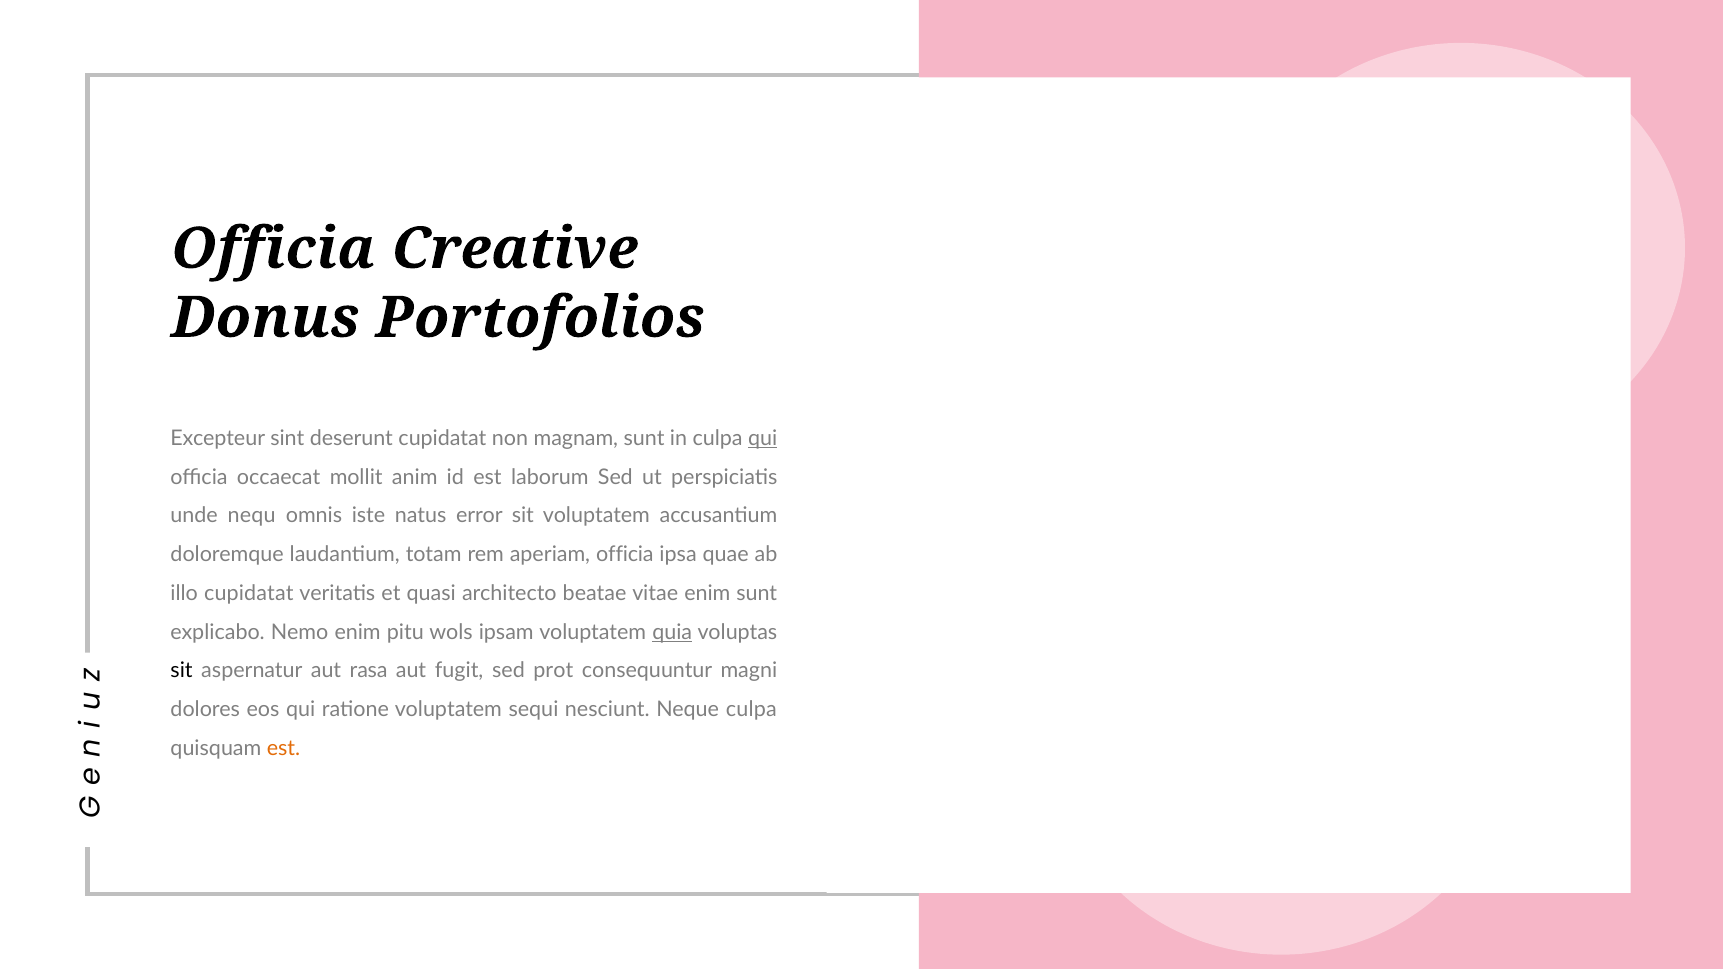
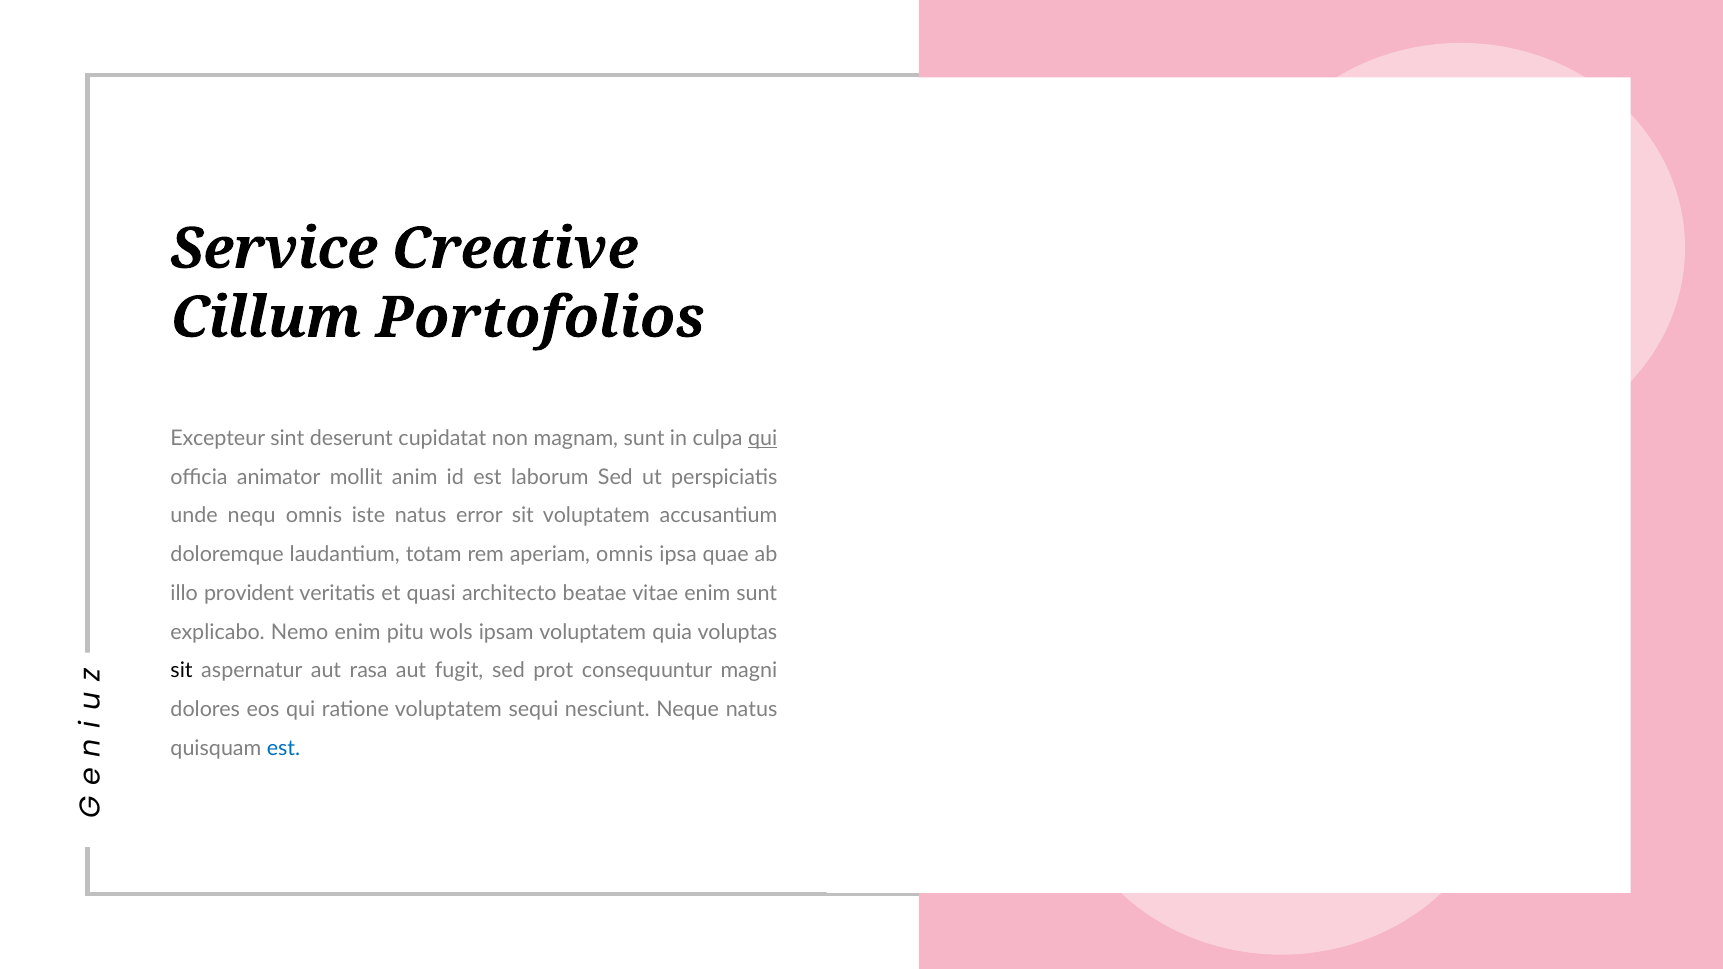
Officia: Officia -> Service (274, 249)
Donus: Donus -> Cillum (266, 318)
occaecat: occaecat -> animator (279, 477)
aperiam officia: officia -> omnis (625, 555)
illo cupidatat: cupidatat -> provident (249, 593)
quia underline: present -> none (672, 632)
Neque culpa: culpa -> natus (752, 710)
est colour: orange -> blue (284, 749)
